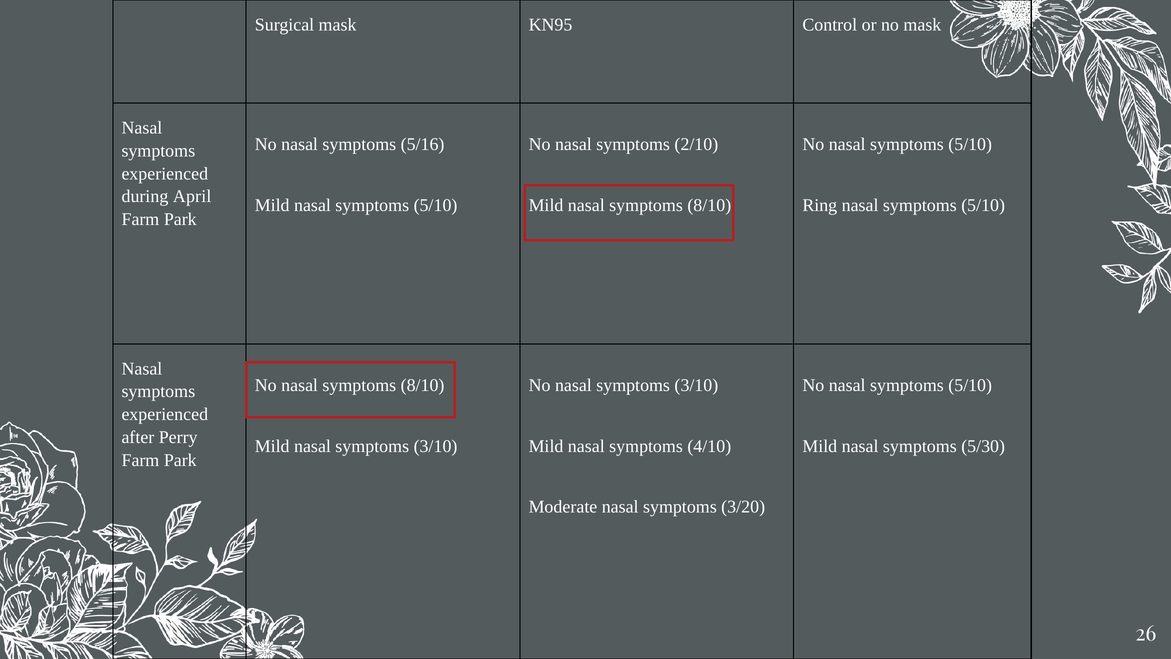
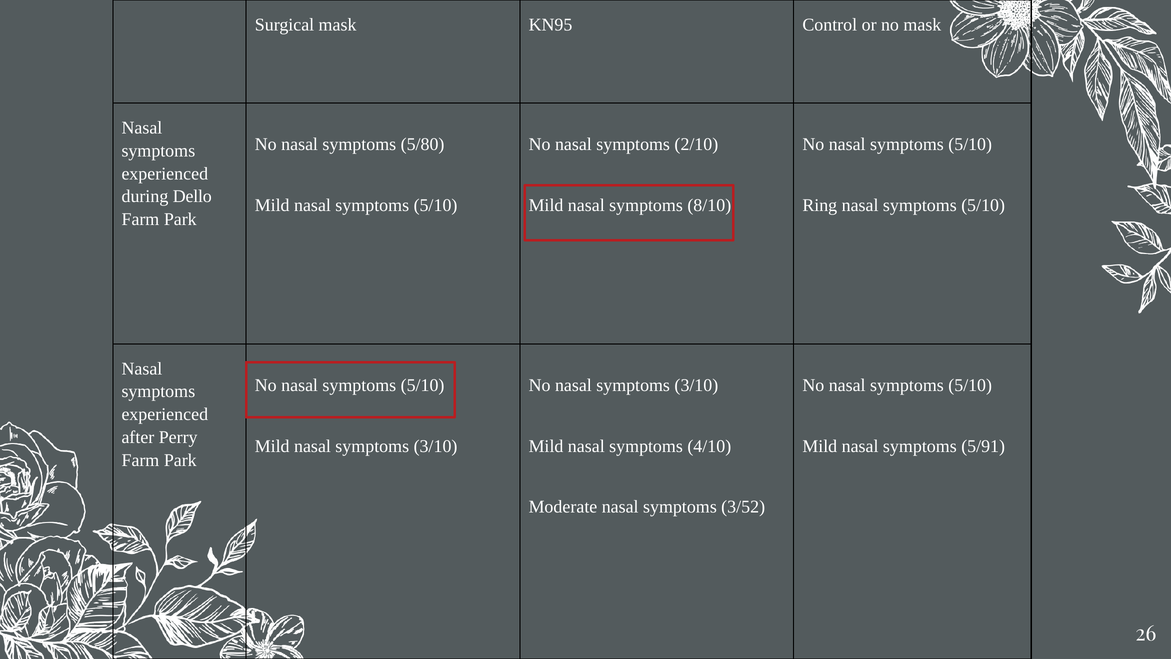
5/16: 5/16 -> 5/80 (423, 145)
April: April -> Dello (192, 196)
8/10: 8/10 -> 5/10 (423, 385)
5/30: 5/30 -> 5/91 (983, 446)
3/20: 3/20 -> 3/52 (743, 507)
